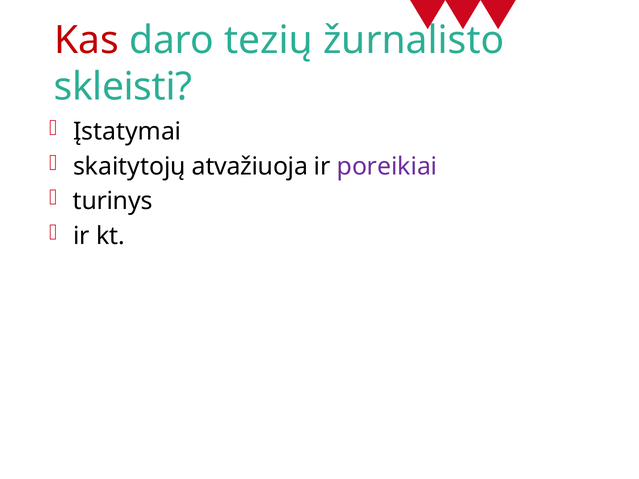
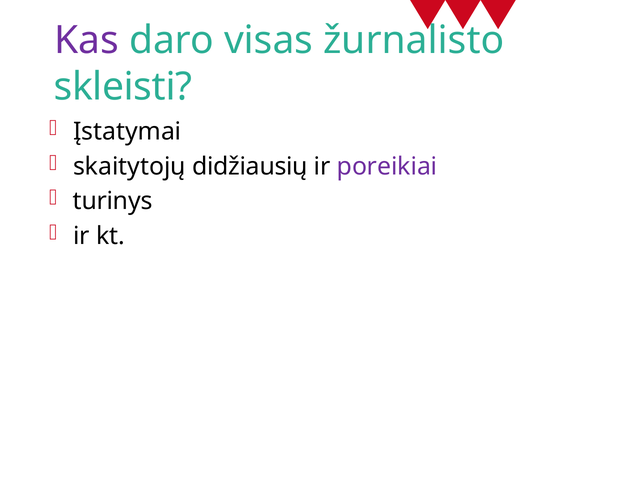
Kas colour: red -> purple (87, 40)
tezių: tezių -> visas (269, 40)
atvažiuoja: atvažiuoja -> didžiausių (250, 166)
